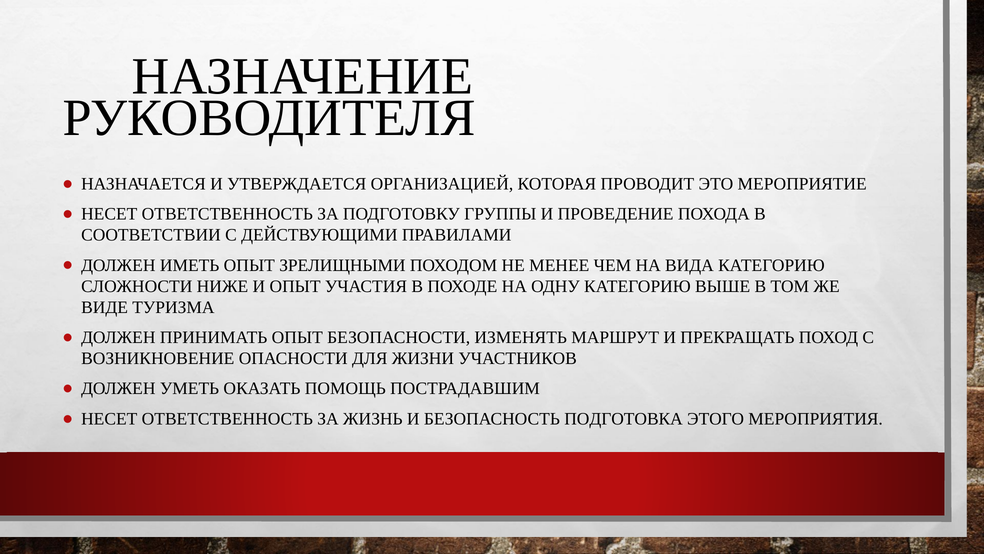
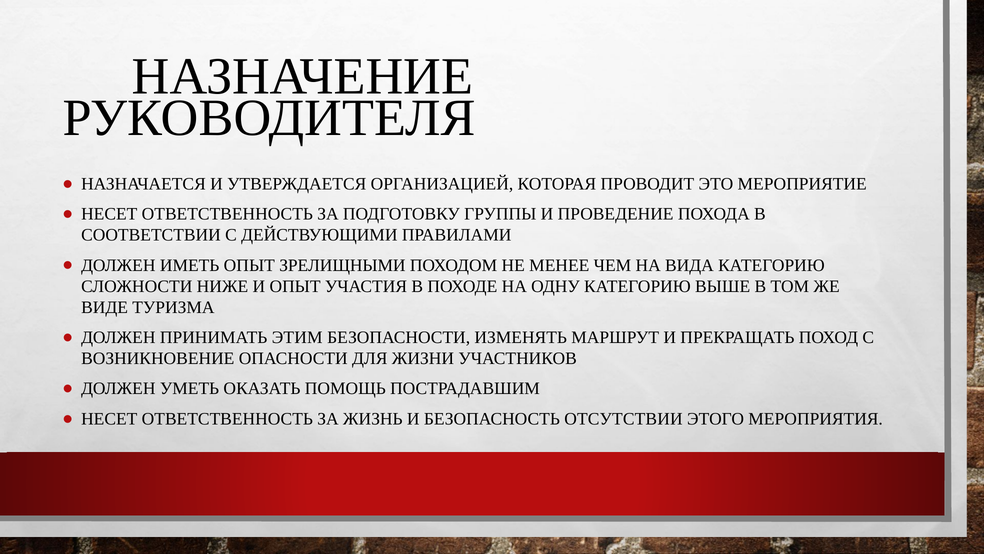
ПРИНИМАТЬ ОПЫТ: ОПЫТ -> ЭТИМ (297, 337)
ПОДГОТОВКА: ПОДГОТОВКА -> ОТСУТСТВИИ (623, 419)
